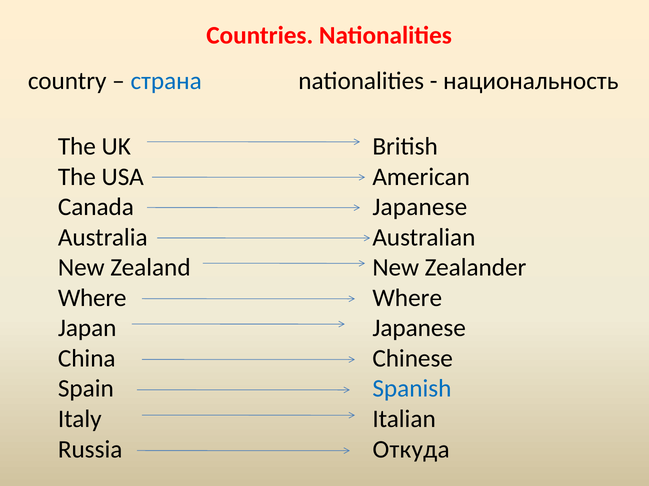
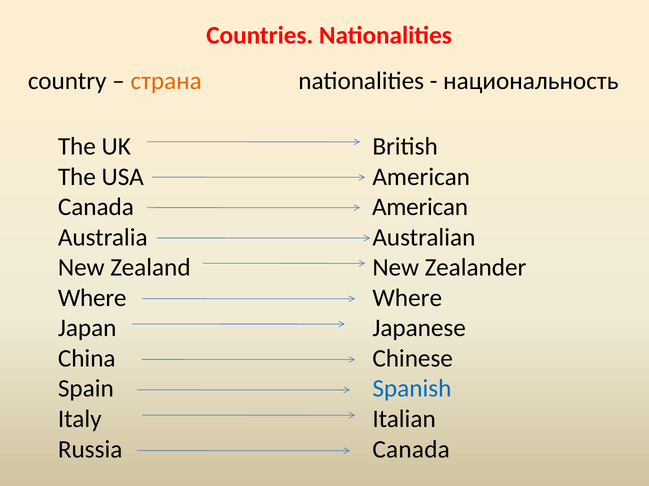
страна colour: blue -> orange (166, 81)
Japanese: Japanese -> American (420, 207)
Откуда: Откуда -> Canada (411, 450)
